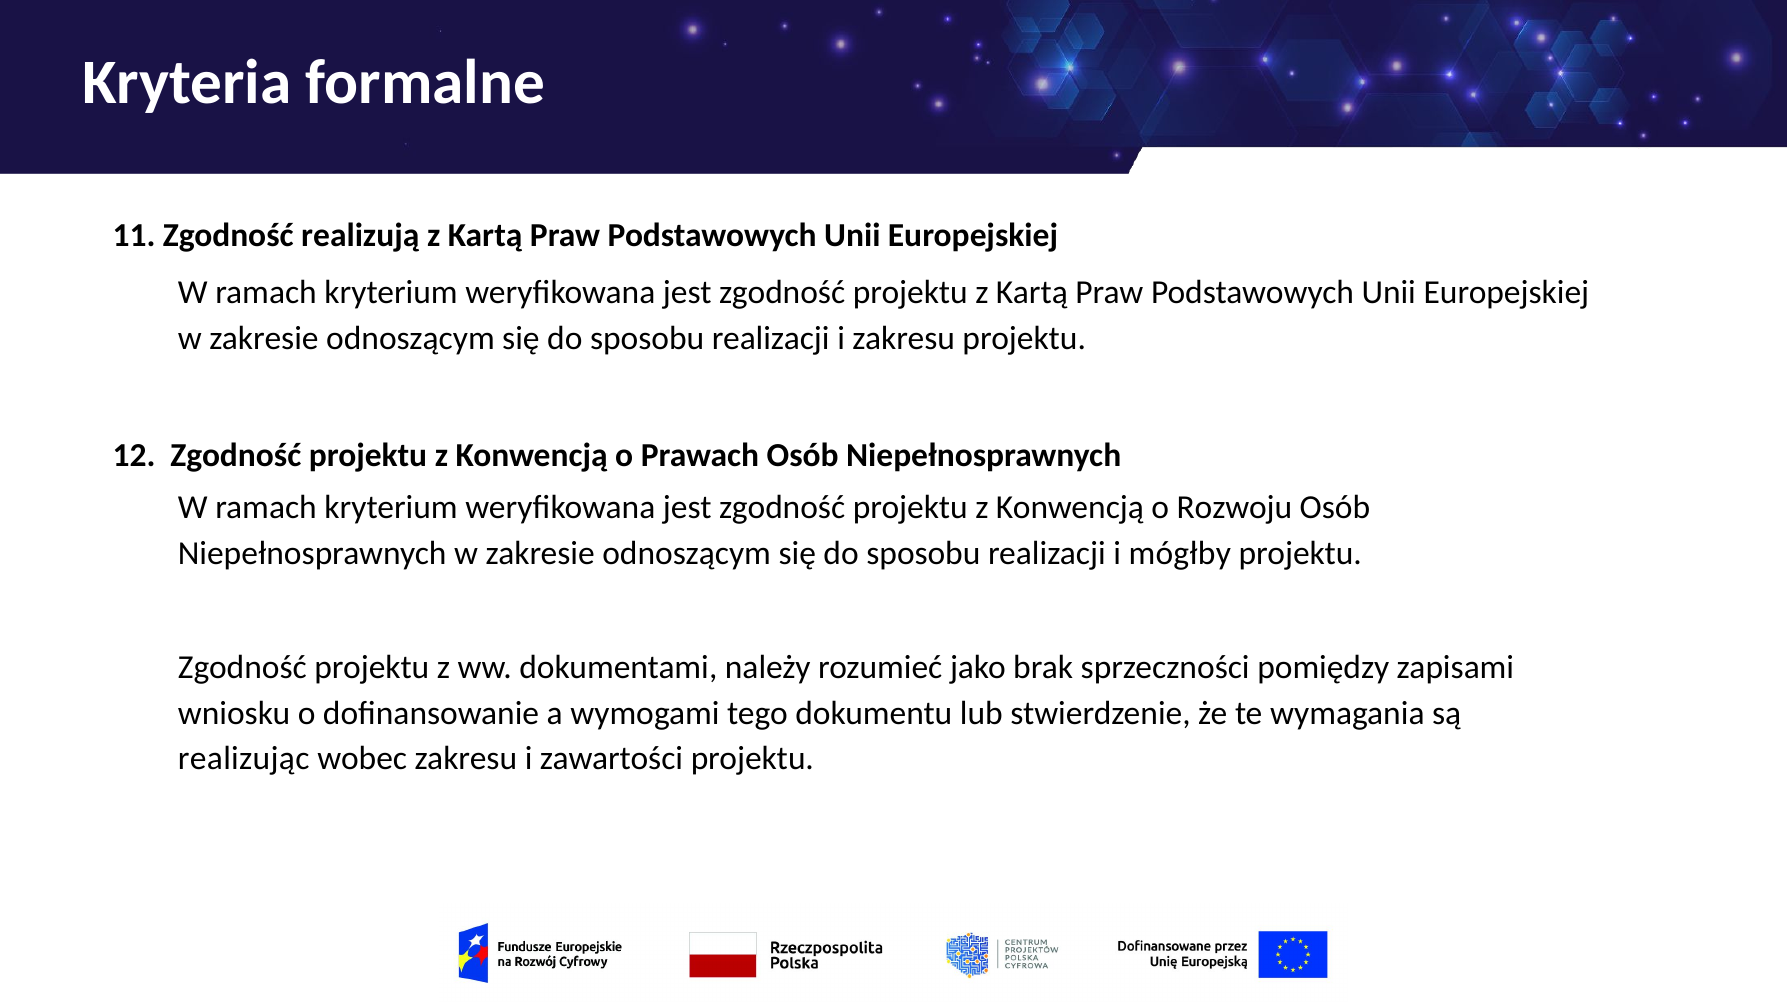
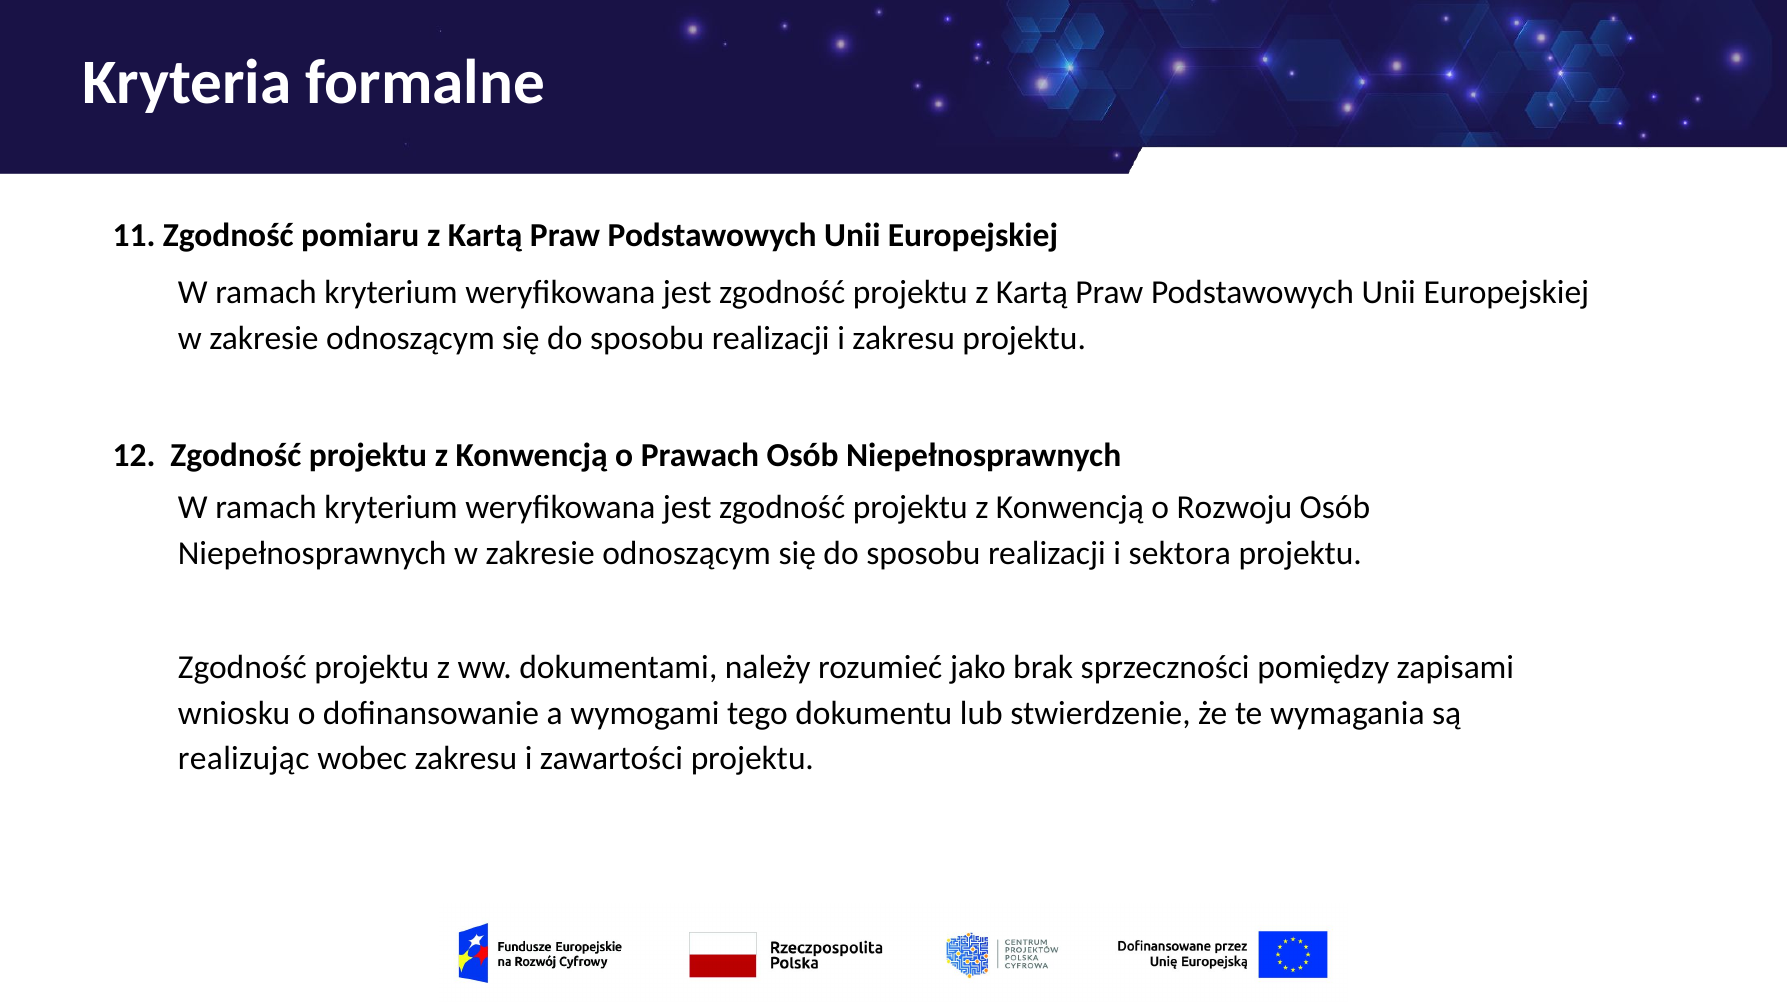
realizują: realizują -> pomiaru (360, 236)
mógłby: mógłby -> sektora (1180, 553)
